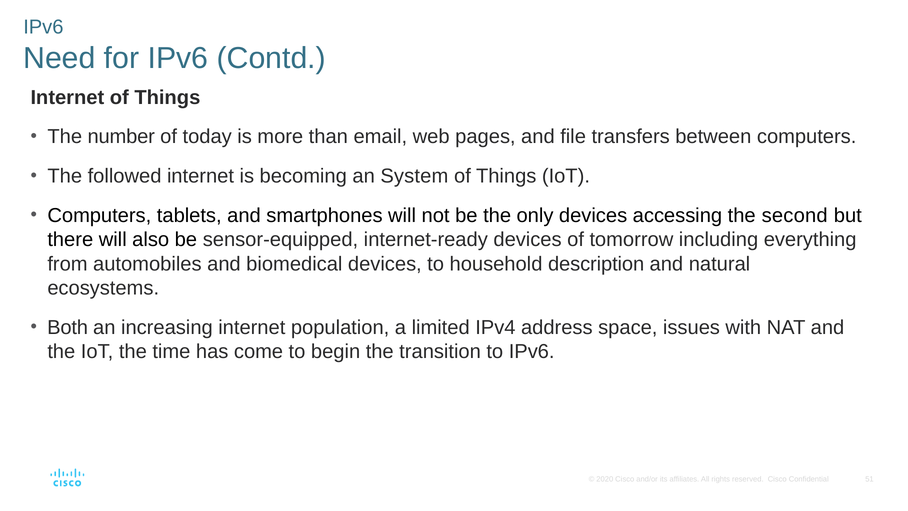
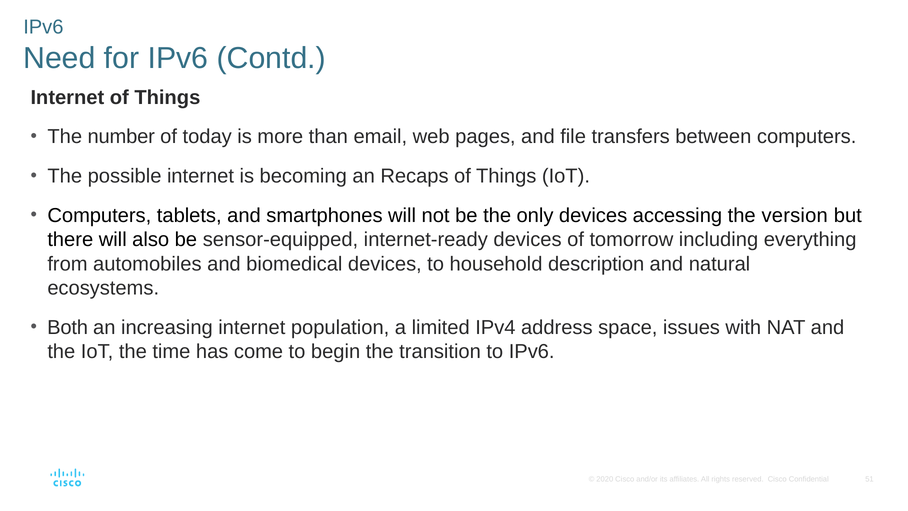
followed: followed -> possible (125, 176)
System: System -> Recaps (414, 176)
second: second -> version (795, 215)
